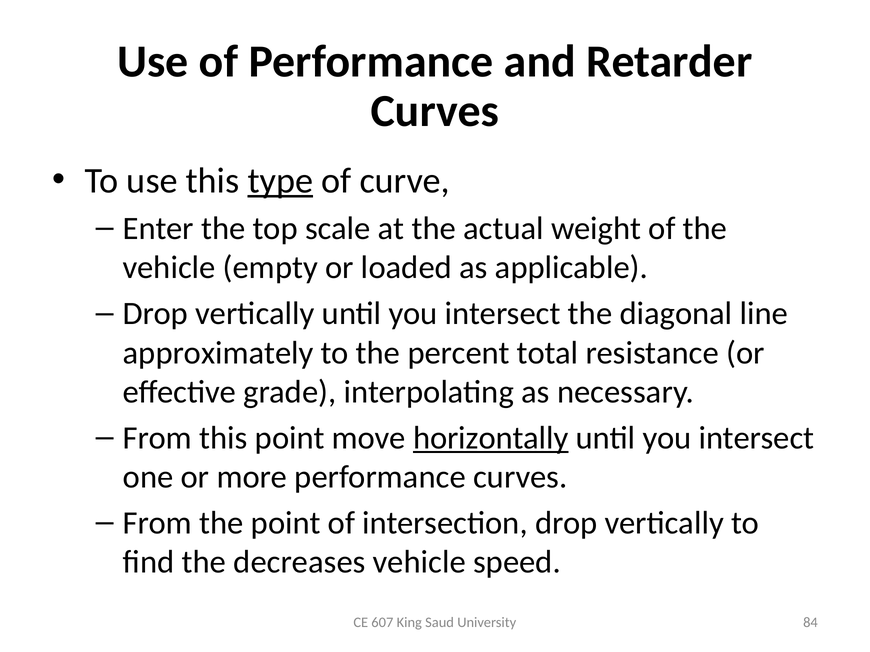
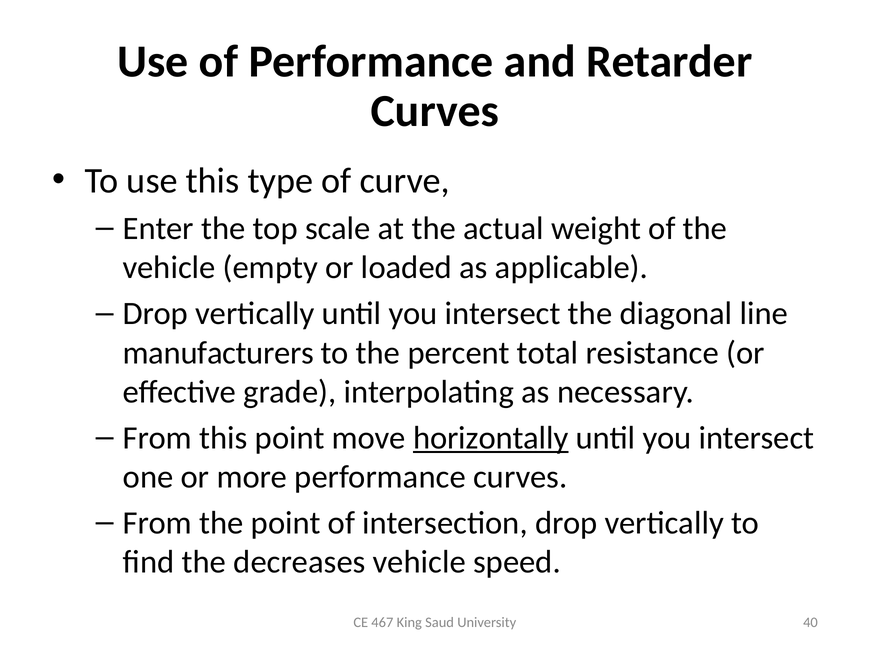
type underline: present -> none (280, 181)
approximately: approximately -> manufacturers (218, 353)
607: 607 -> 467 (382, 623)
84: 84 -> 40 (810, 623)
